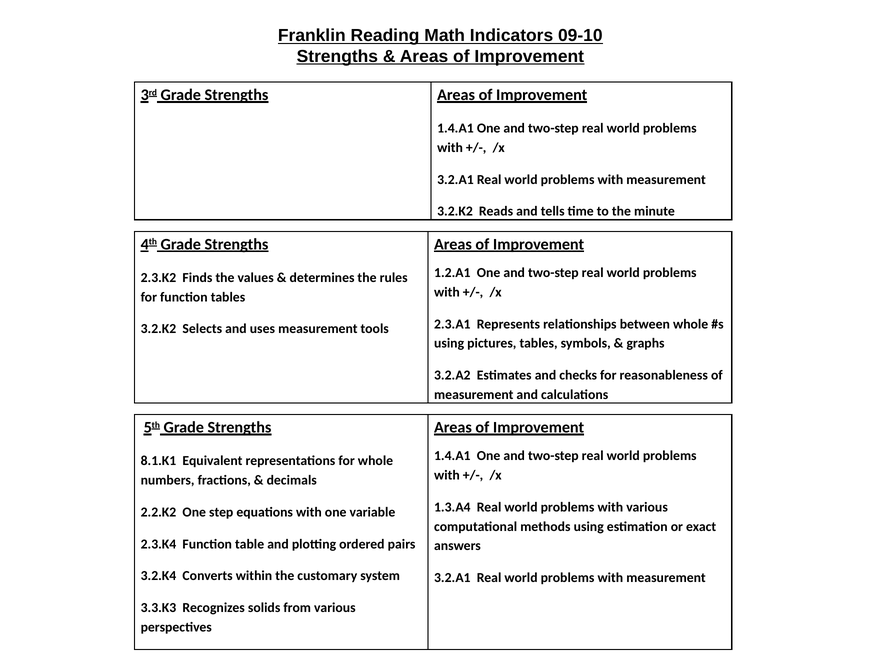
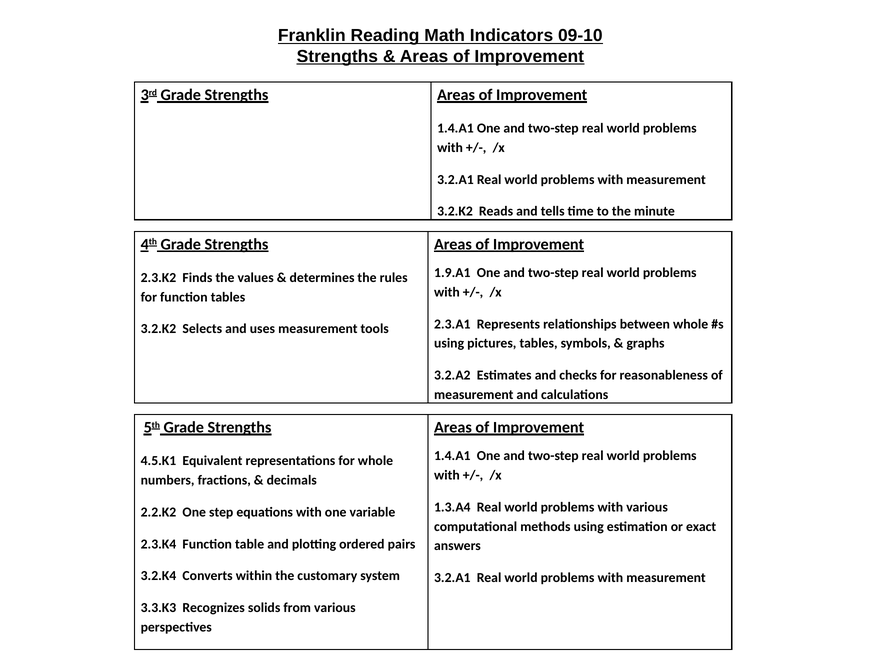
1.2.A1: 1.2.A1 -> 1.9.A1 (452, 273)
8.1.K1: 8.1.K1 -> 4.5.K1 (158, 461)
